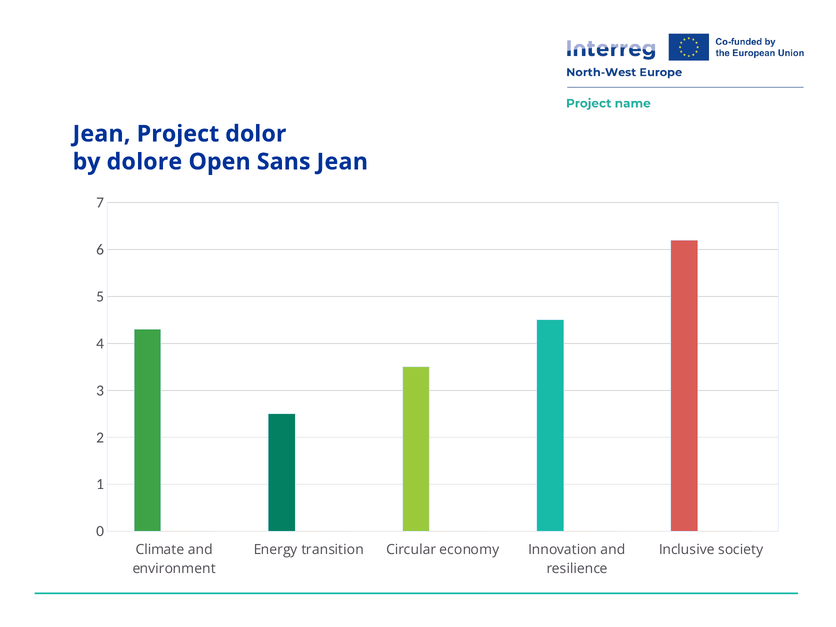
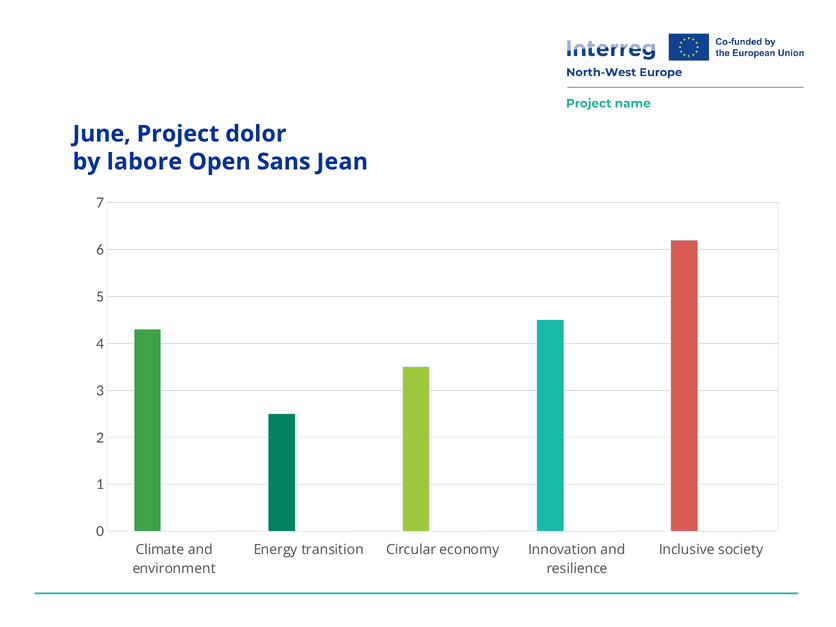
Jean: Jean -> June (102, 134)
dolore: dolore -> labore (144, 162)
